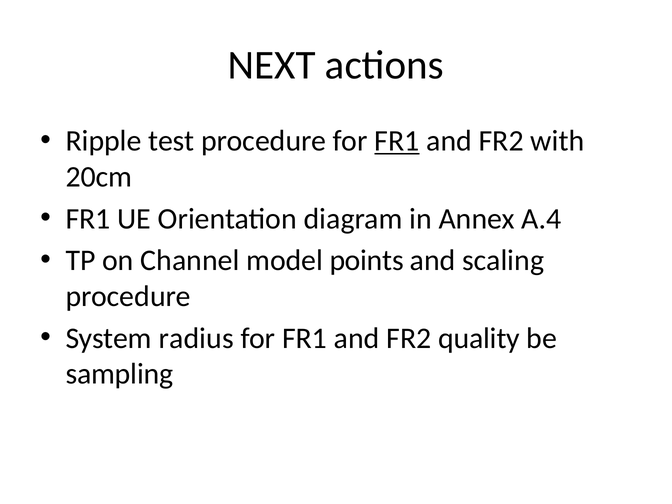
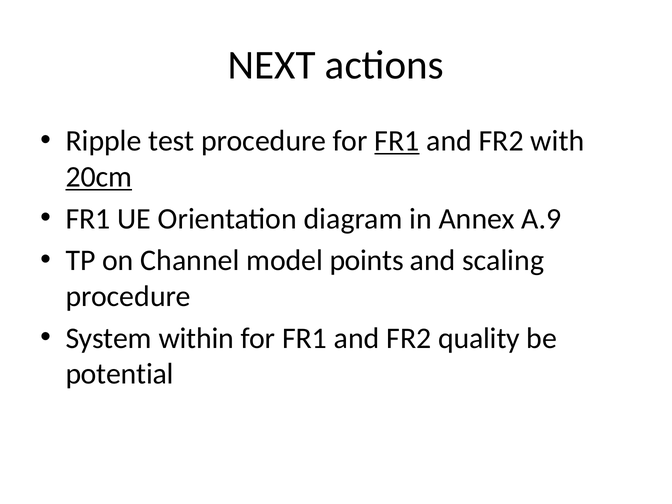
20cm underline: none -> present (99, 177)
A.4: A.4 -> A.9 (542, 219)
radius: radius -> within (196, 338)
sampling: sampling -> potential (120, 374)
